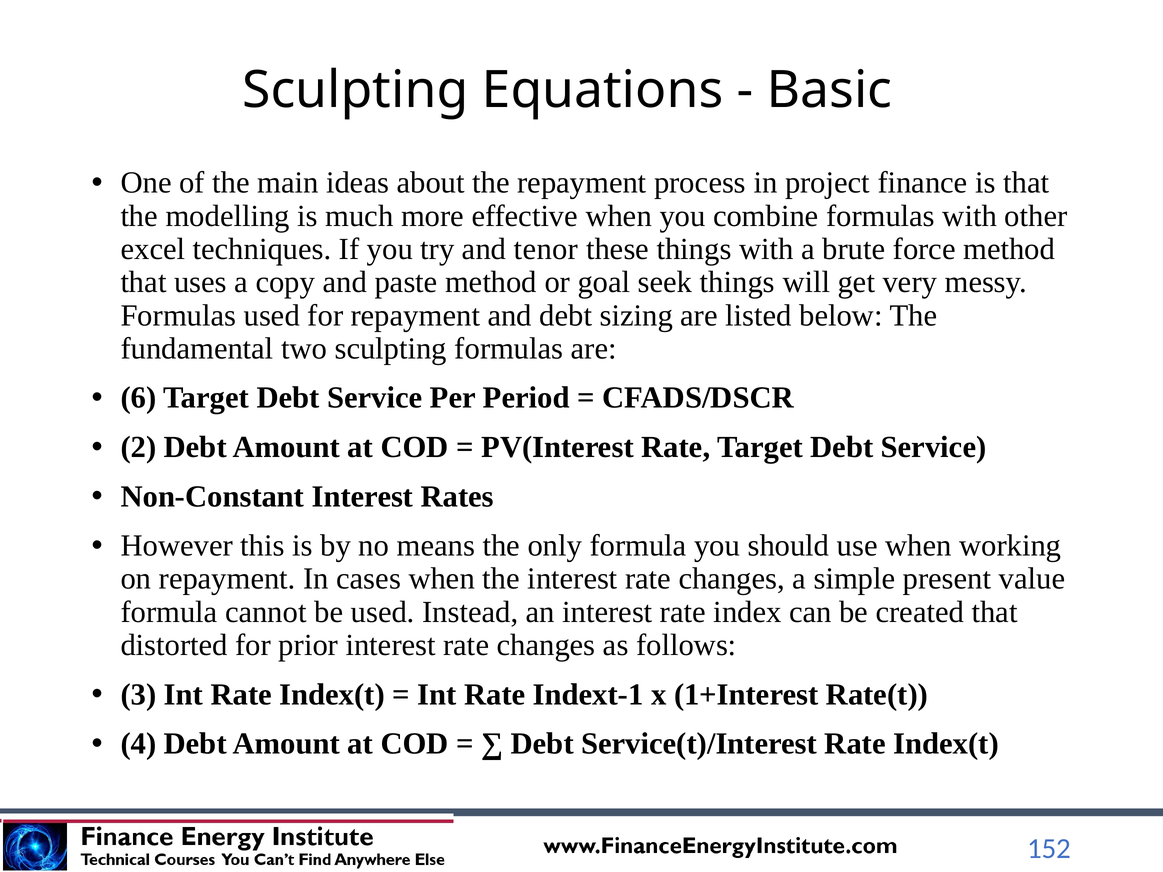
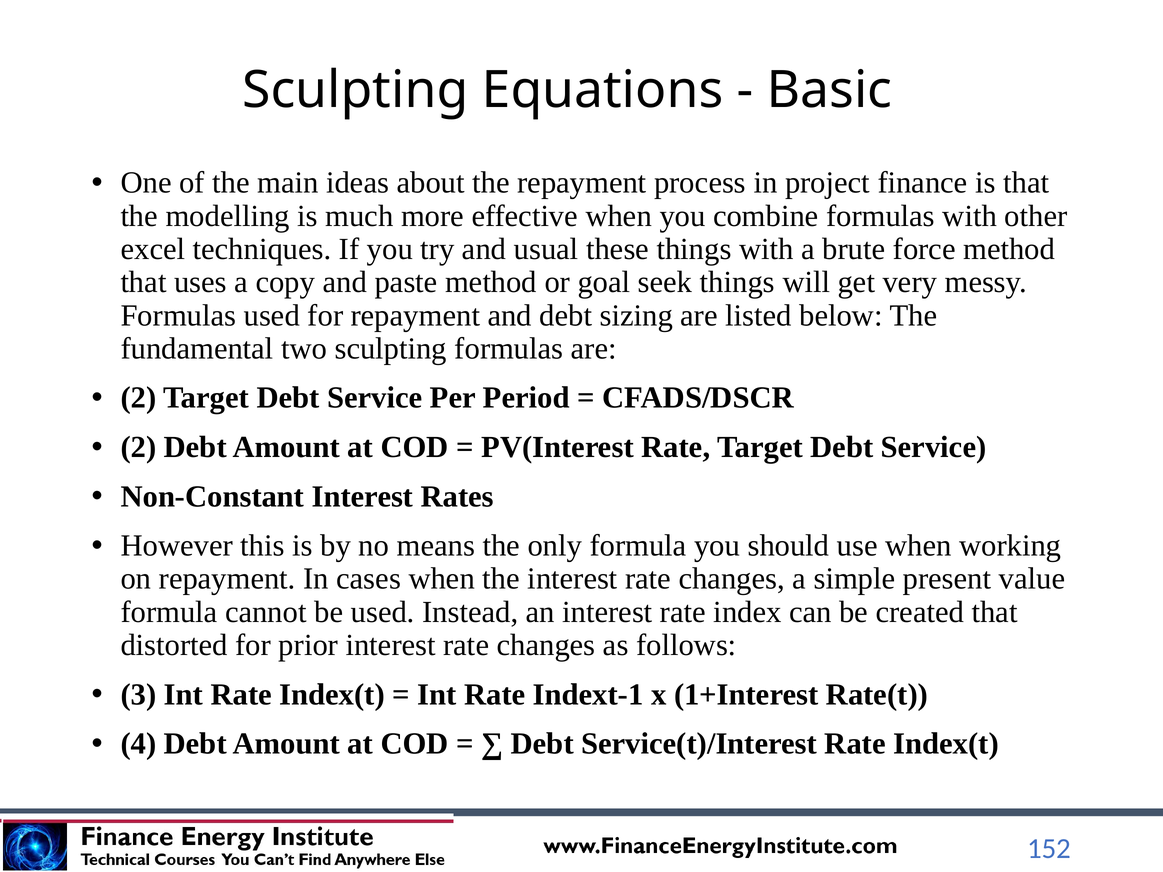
tenor: tenor -> usual (546, 249)
6: 6 -> 2 (138, 398)
